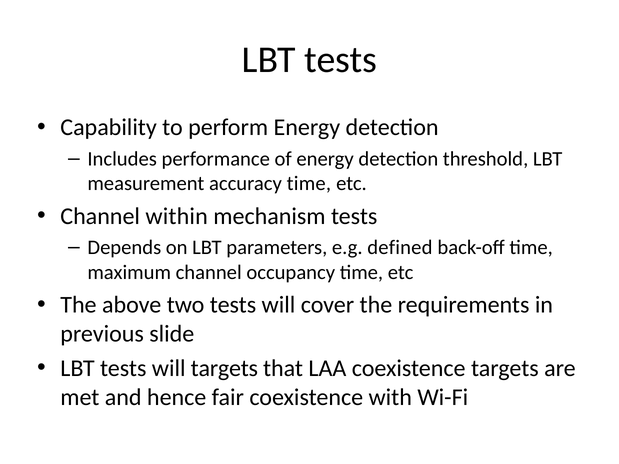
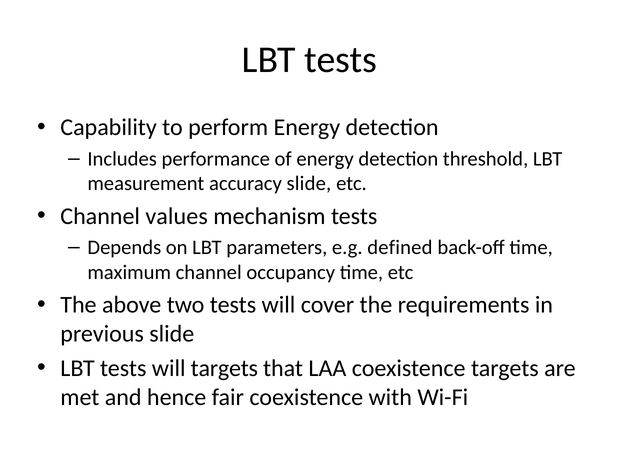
accuracy time: time -> slide (309, 184)
within: within -> values (177, 216)
